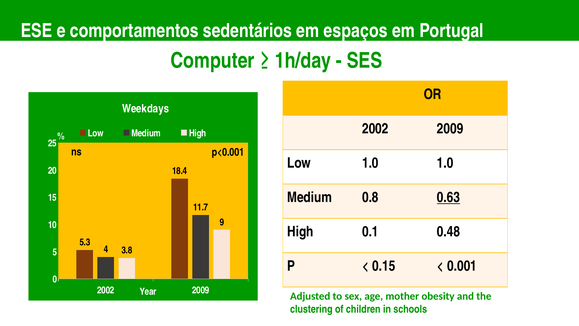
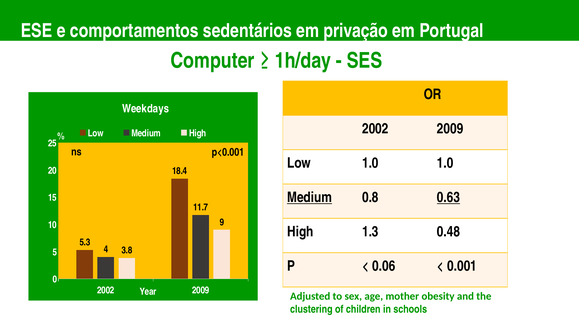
espaços: espaços -> privação (356, 31)
Medium underline: none -> present (310, 197)
0.1: 0.1 -> 1.3 (370, 232)
0.15: 0.15 -> 0.06 (384, 266)
